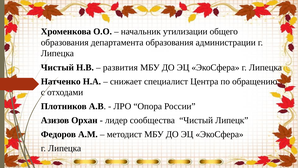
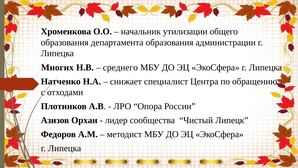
Чистый: Чистый -> Многих (57, 67)
развития: развития -> среднего (120, 67)
